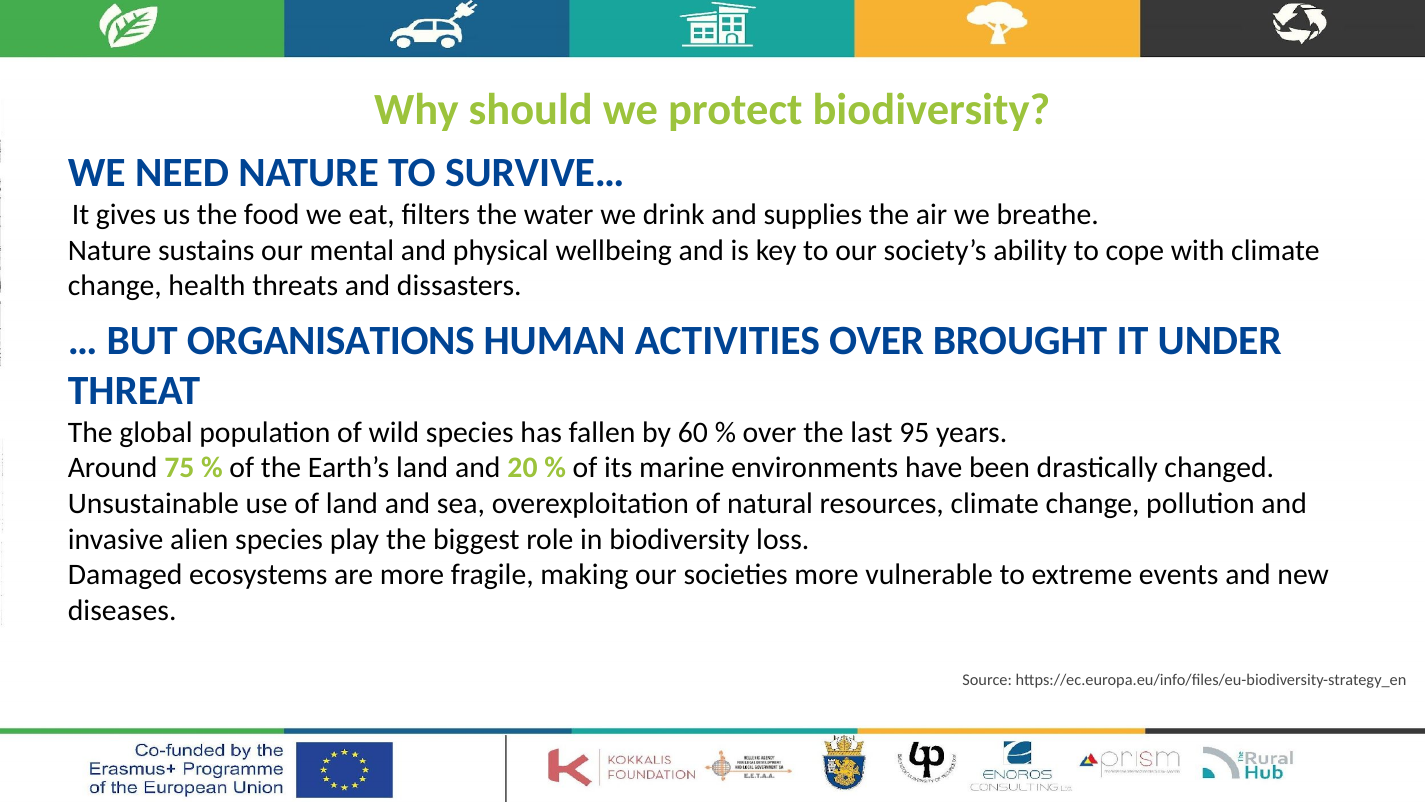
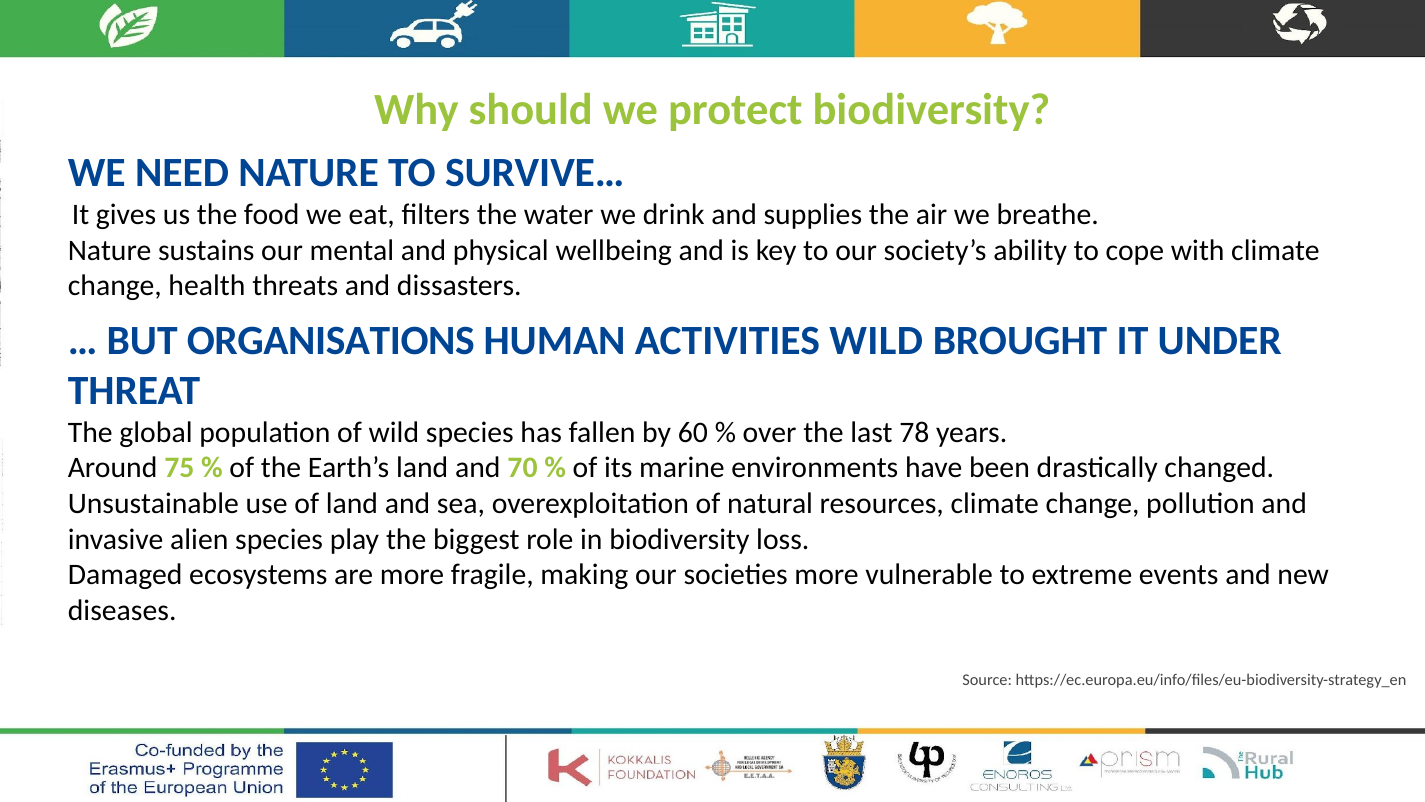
ACTIVITIES OVER: OVER -> WILD (876, 340)
95: 95 -> 78 (914, 432)
20: 20 -> 70 (523, 468)
